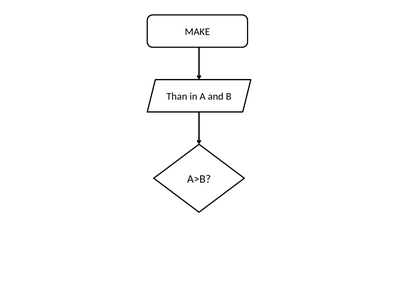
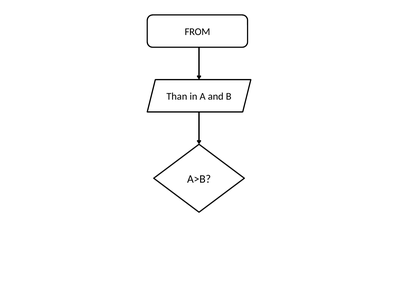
MAKE: MAKE -> FROM (197, 32)
